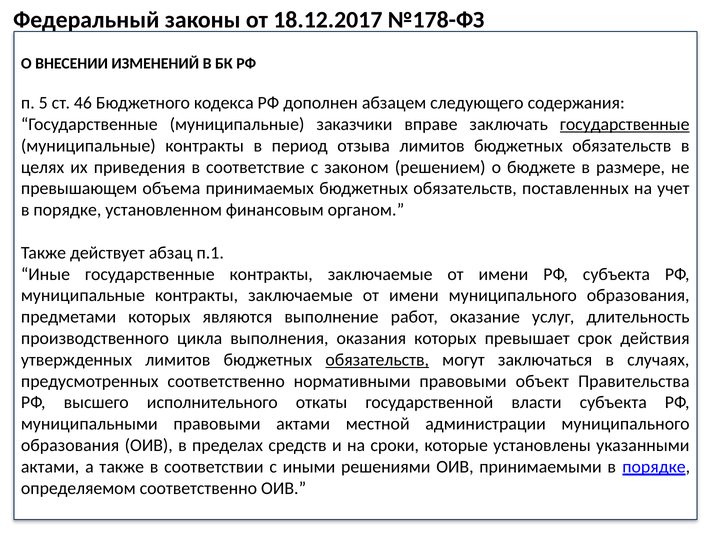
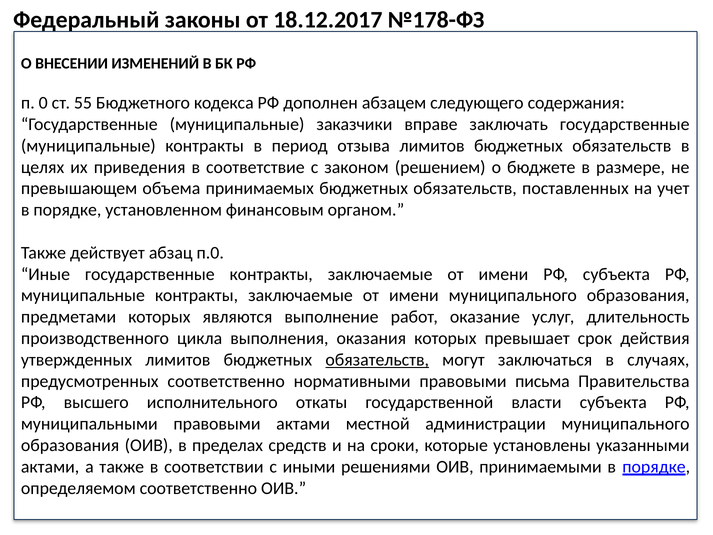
5: 5 -> 0 (43, 103)
46: 46 -> 55 (83, 103)
государственные underline: present -> none (625, 124)
п.1: п.1 -> п.0 (210, 253)
объект: объект -> письма (542, 381)
